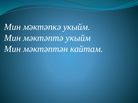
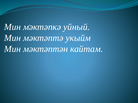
укыйм: укыйм -> уйный (77, 27)
